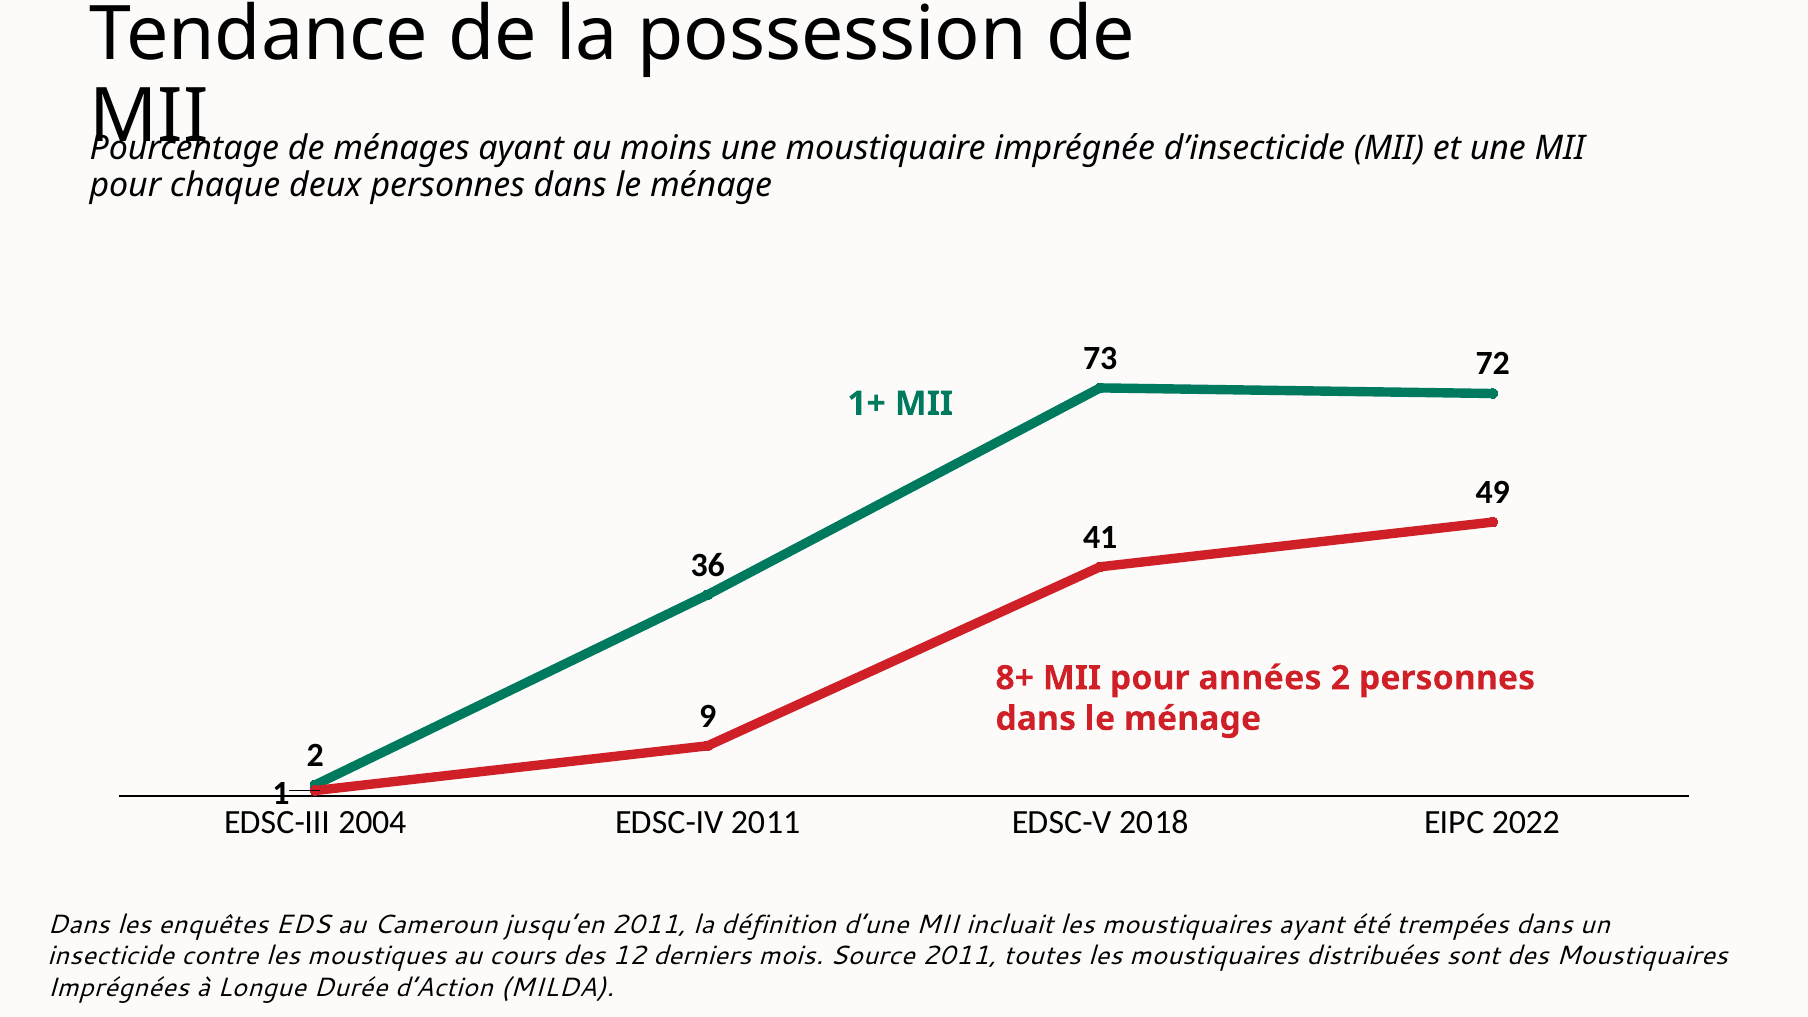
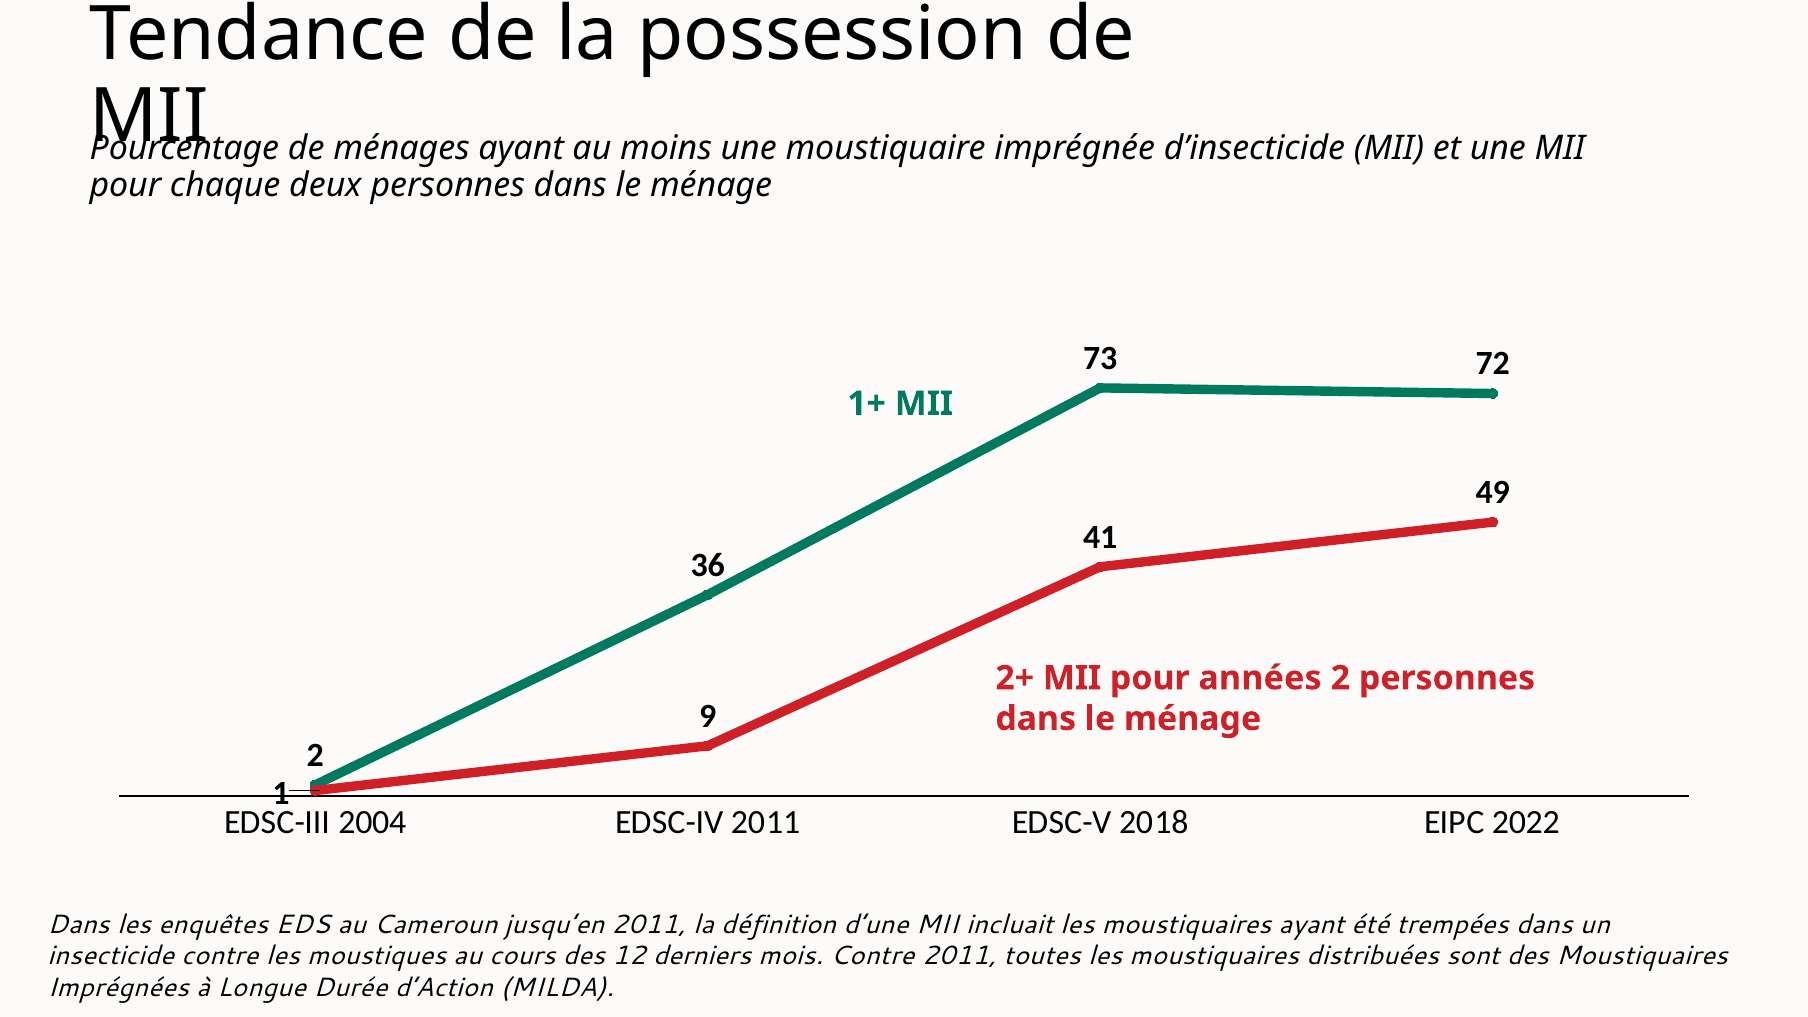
8+: 8+ -> 2+ (1015, 678)
mois Source: Source -> Contre (872, 956)
